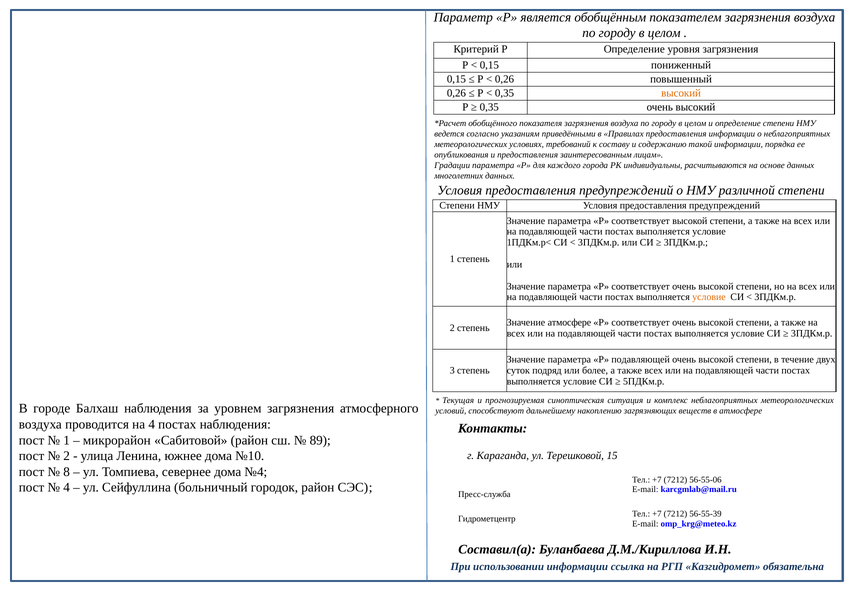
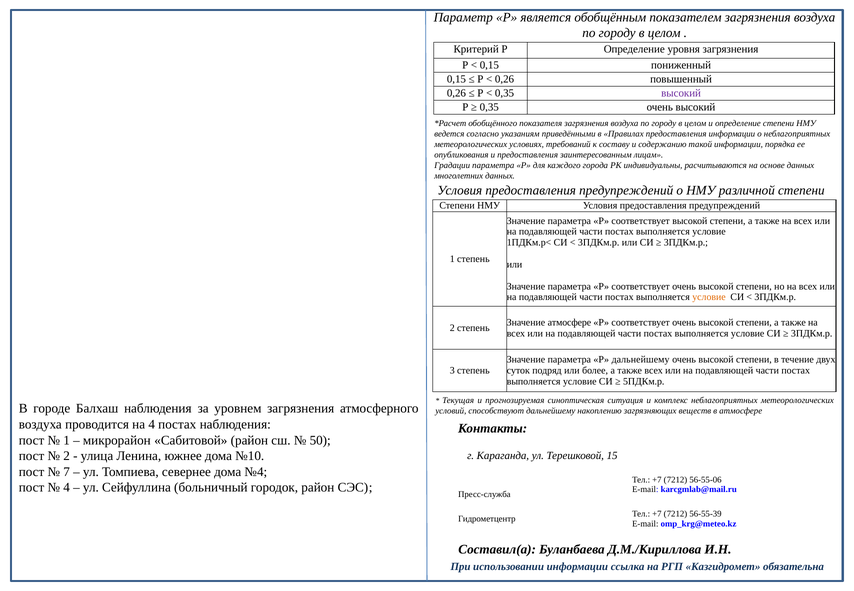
высокий colour: orange -> purple (681, 93)
Р подавляющей: подавляющей -> дальнейшему (641, 360)
89: 89 -> 50 (320, 440)
8: 8 -> 7 (67, 472)
